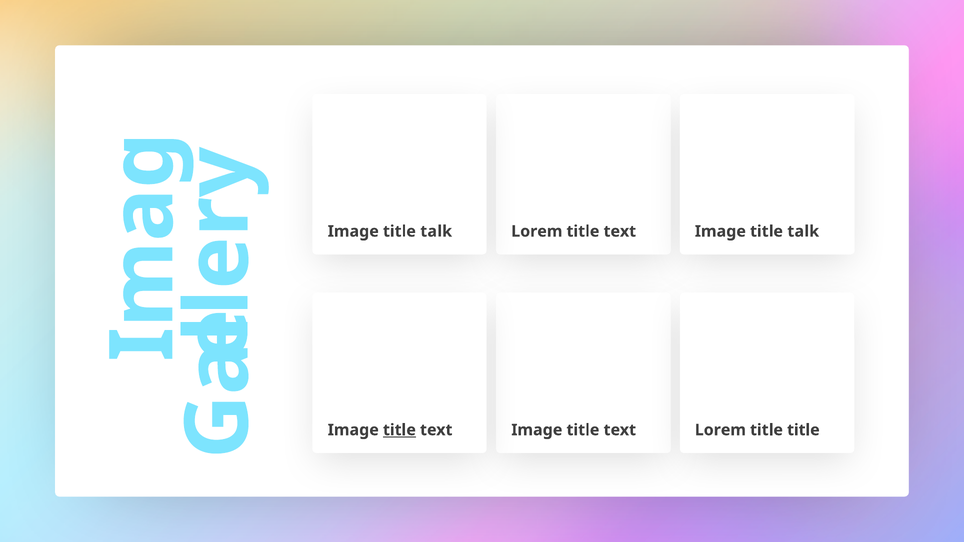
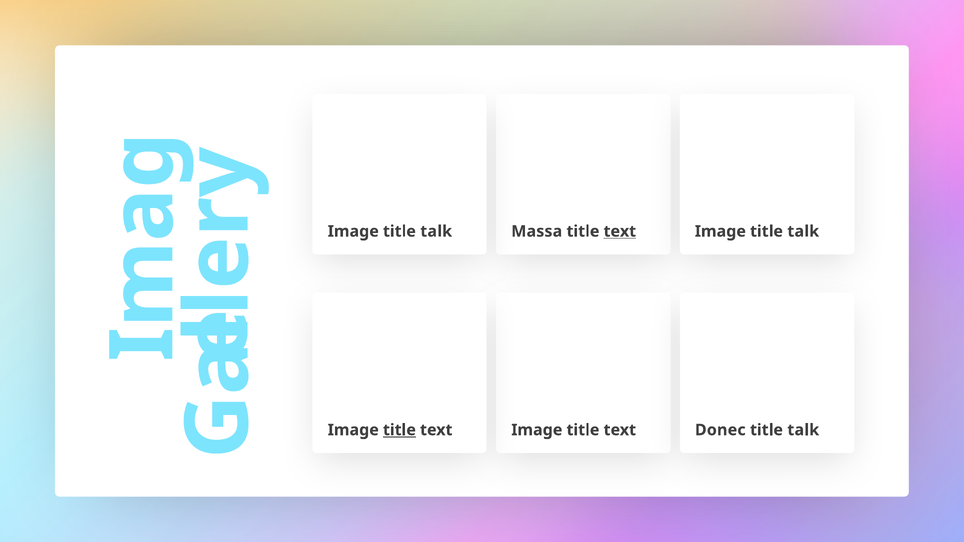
Lorem: Lorem -> Massa (537, 231)
text underline: none -> present (620, 231)
text Lorem: Lorem -> Donec (720, 430)
title: title -> talk (803, 430)
